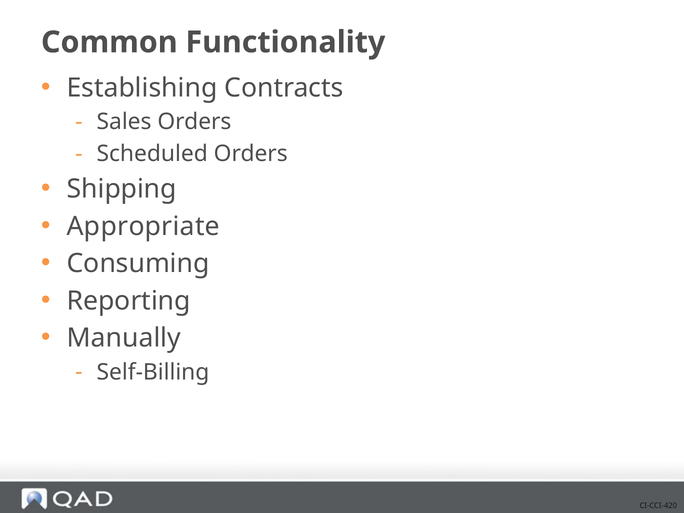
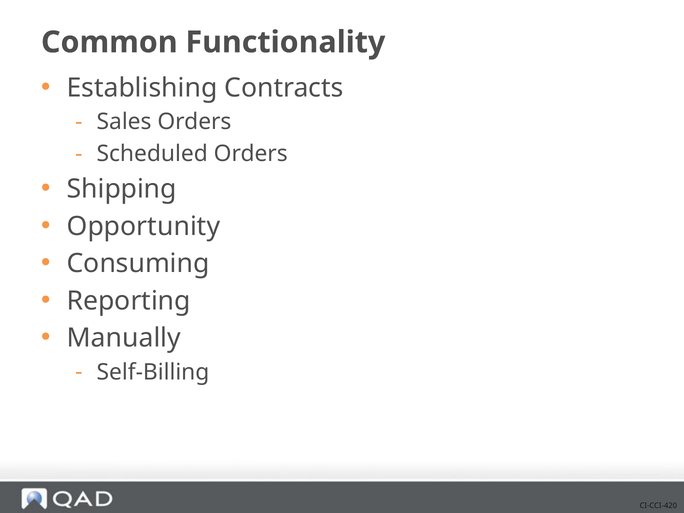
Appropriate: Appropriate -> Opportunity (143, 226)
